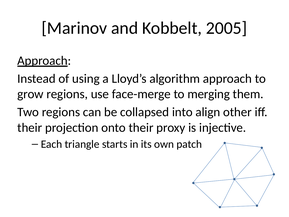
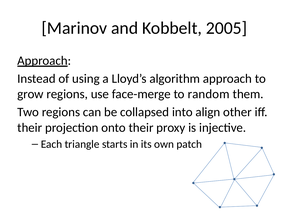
merging: merging -> random (209, 94)
